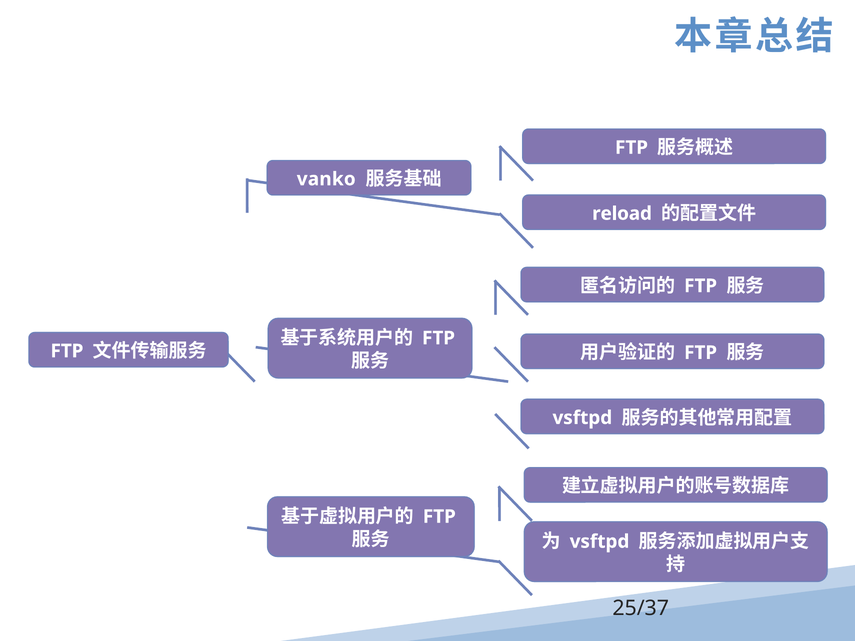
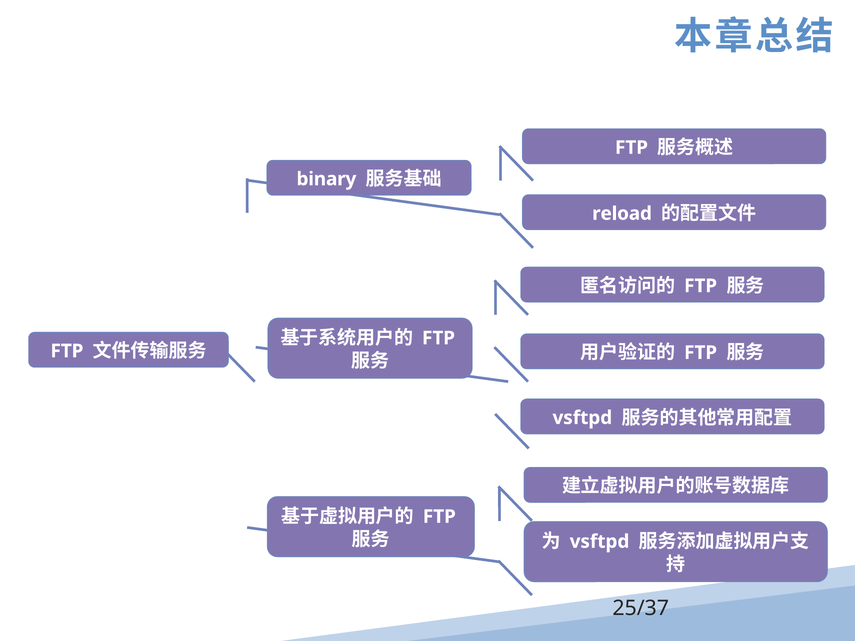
vanko: vanko -> binary (326, 179)
